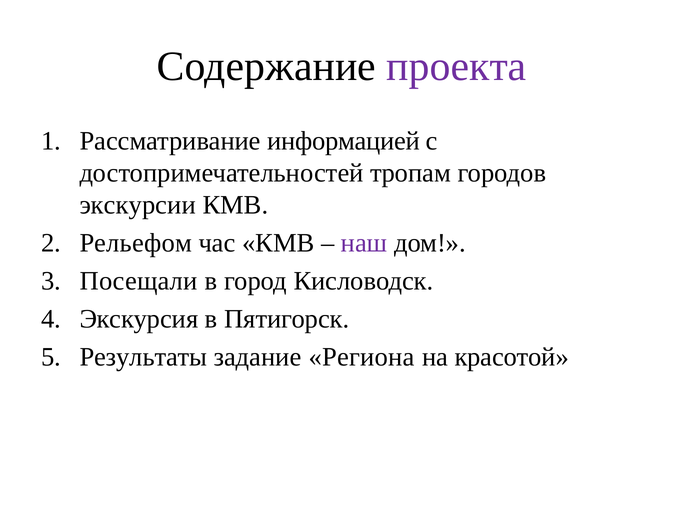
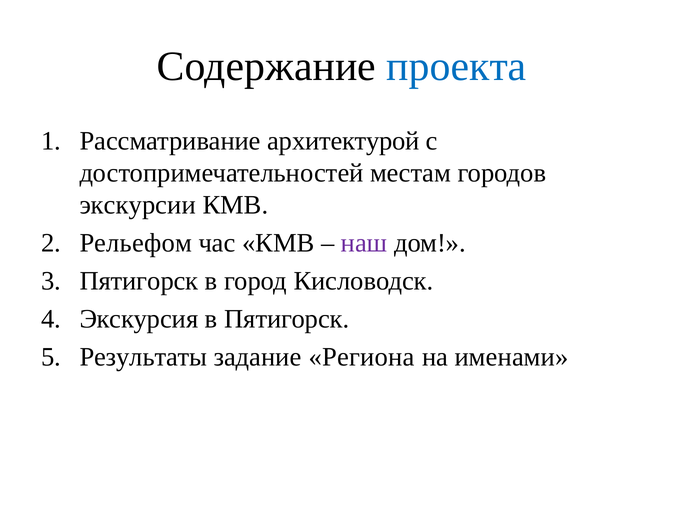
проекта colour: purple -> blue (456, 66)
информацией: информацией -> архитектурой (344, 141)
тропам: тропам -> местам (411, 173)
Посещали: Посещали -> Пятигорск (139, 281)
красотой: красотой -> именами (512, 357)
